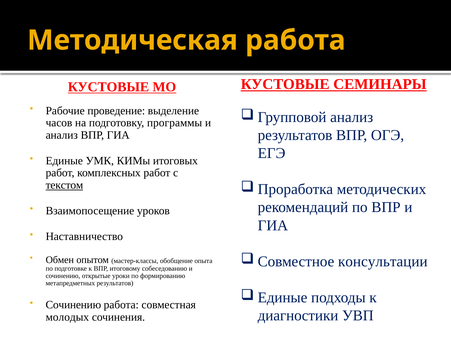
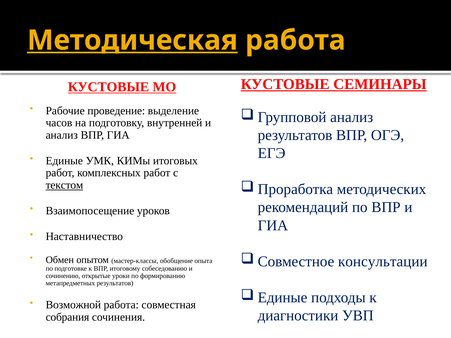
Методическая underline: none -> present (132, 40)
программы: программы -> внутренней (175, 123)
Сочинению: Сочинению -> Возможной (73, 305)
молодых: молодых -> собрания (67, 317)
